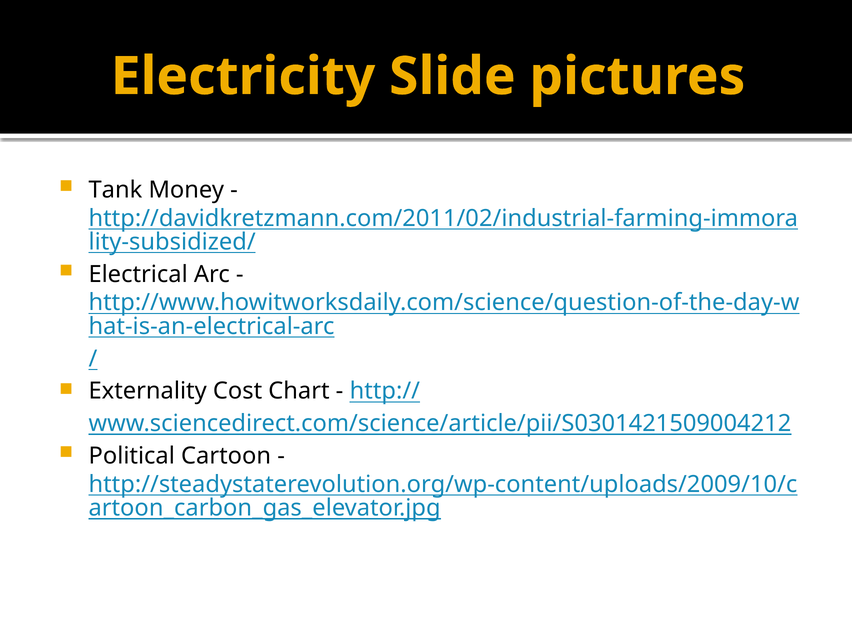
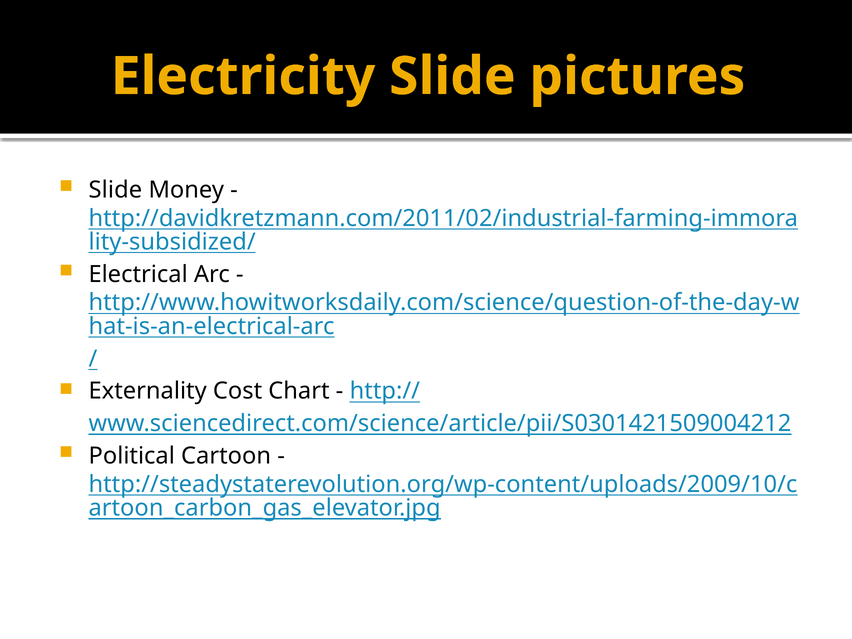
Tank: Tank -> Slide (115, 190)
